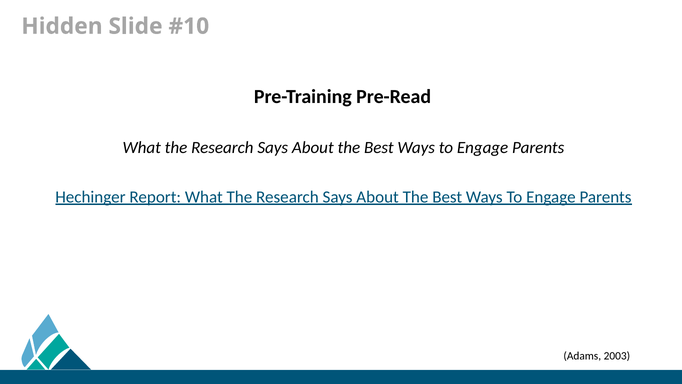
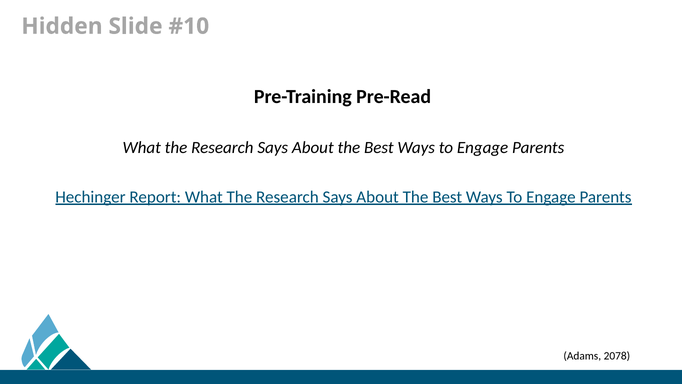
2003: 2003 -> 2078 (617, 355)
